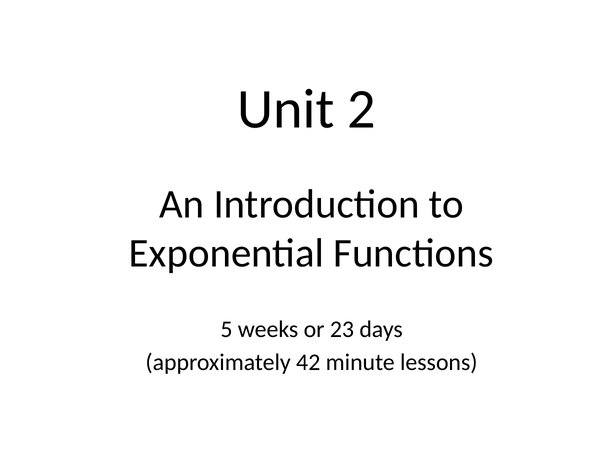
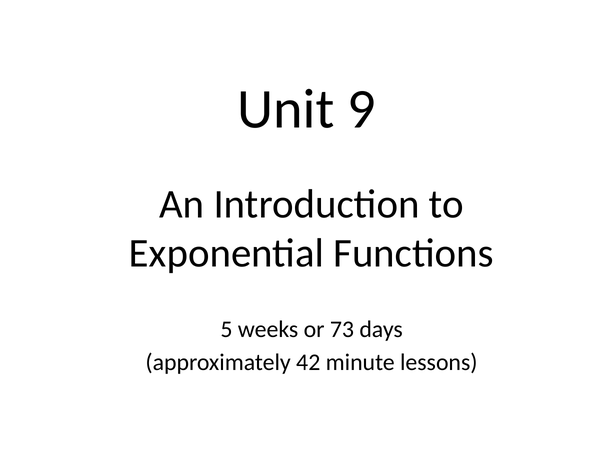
2: 2 -> 9 (361, 109)
23: 23 -> 73 (342, 329)
